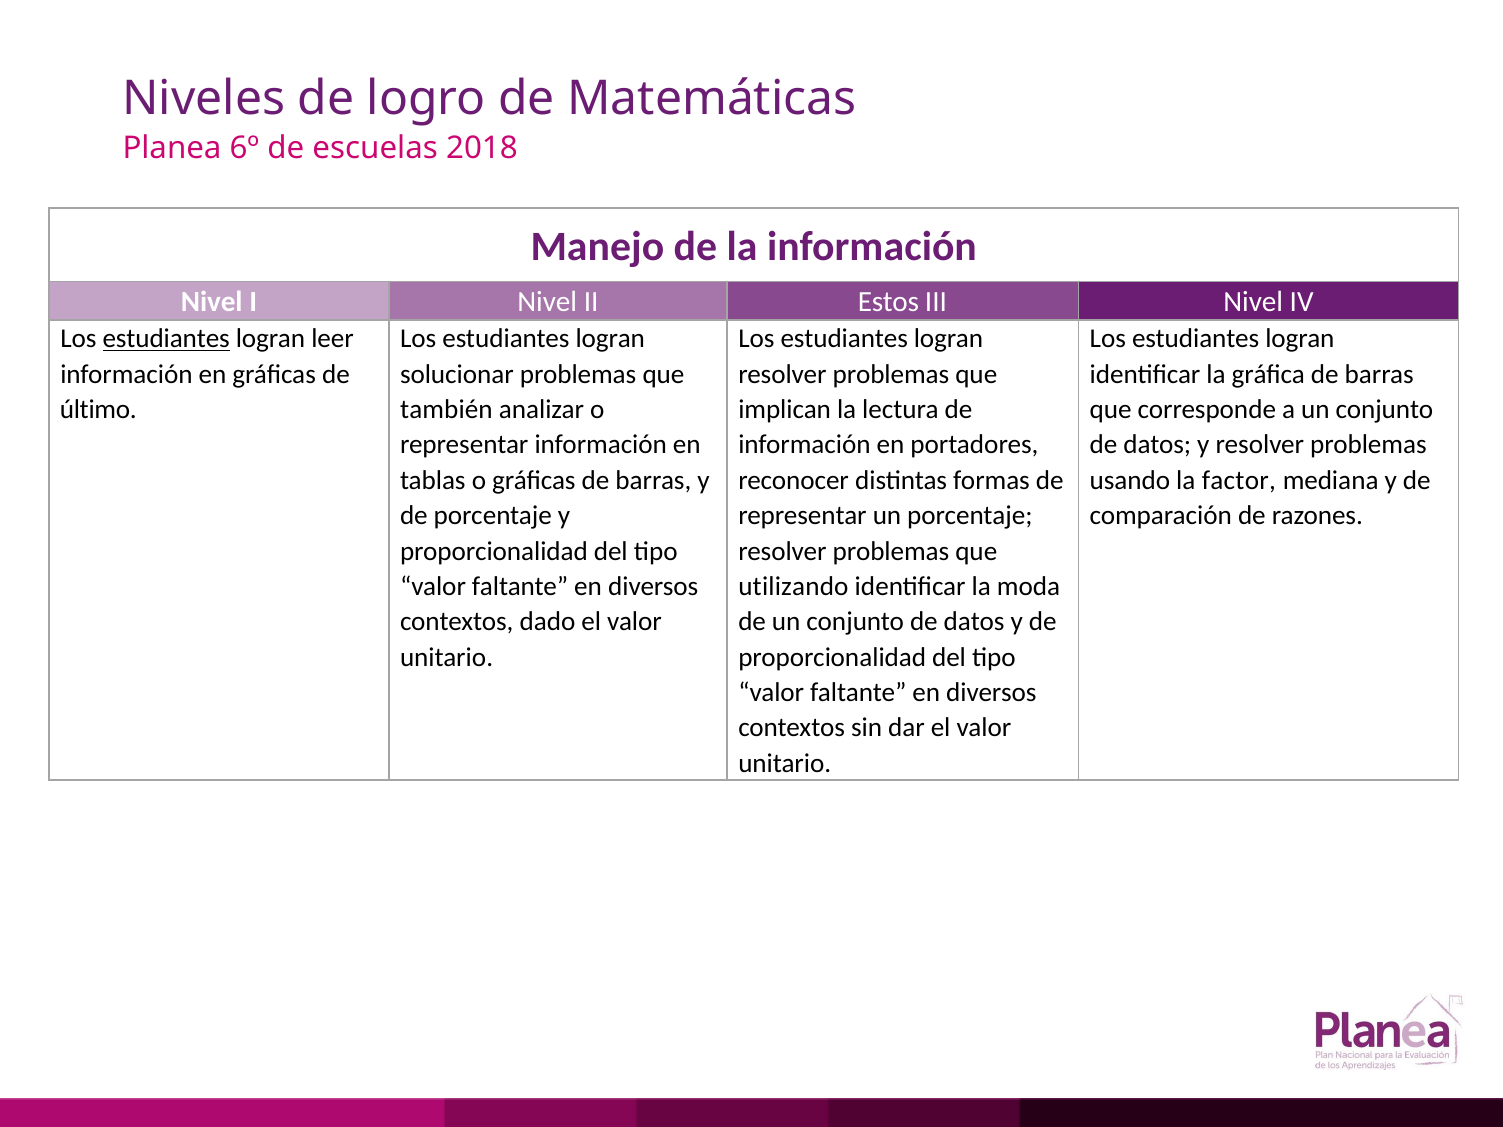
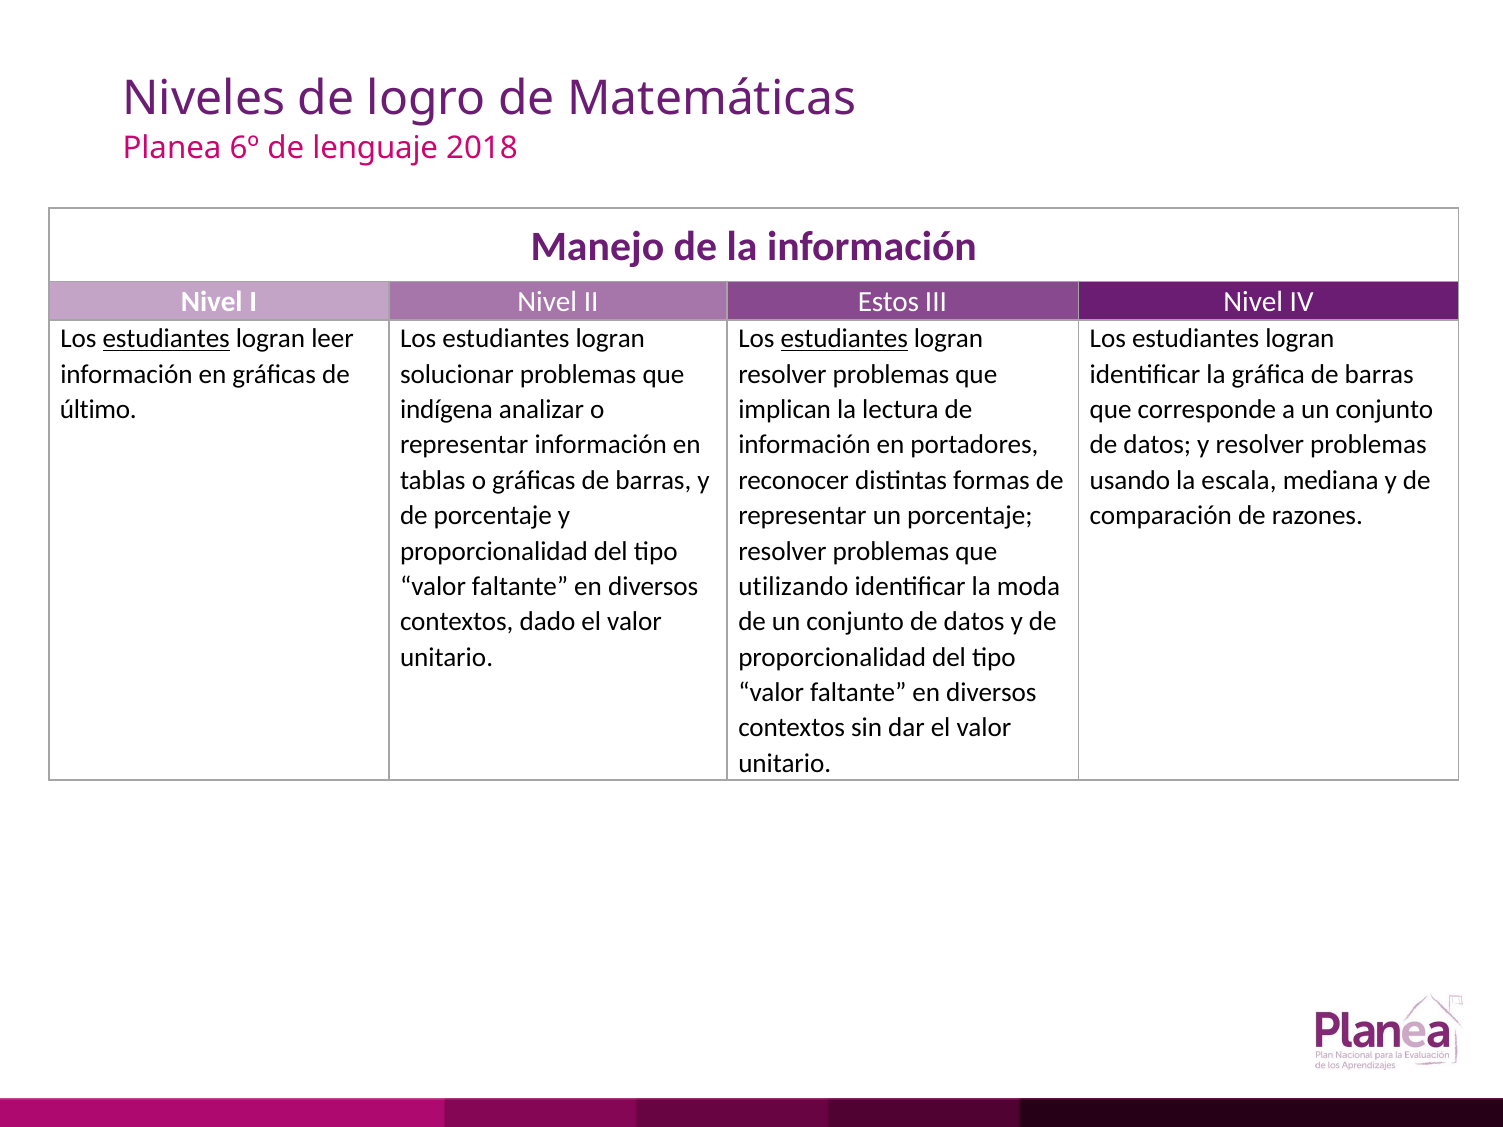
escuelas: escuelas -> lenguaje (375, 148)
estudiantes underline: none -> present (844, 339)
también: también -> indígena (447, 410)
factor: factor -> escala (1239, 480)
